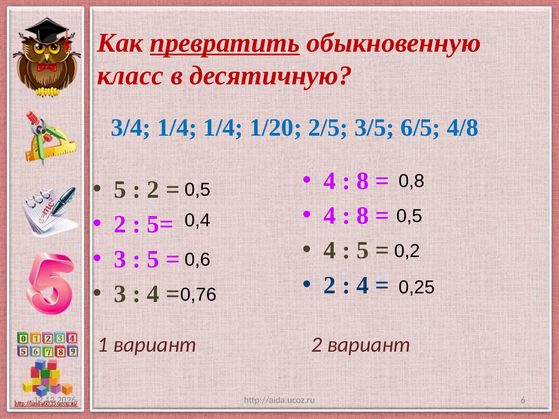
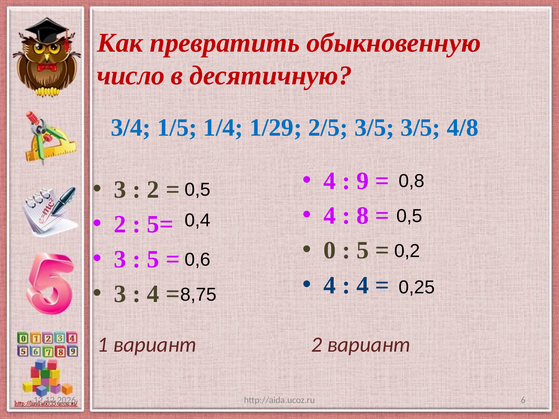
превратить underline: present -> none (225, 43)
класс: класс -> число (131, 75)
3/4 1/4: 1/4 -> 1/5 (177, 128)
1/20: 1/20 -> 1/29 (276, 128)
3/5 6/5: 6/5 -> 3/5 (421, 128)
5: 5 -> 3 (120, 190)
8: 8 -> 9 (363, 181)
4: 4 -> 0 (330, 251)
2: 2 -> 4 (330, 285)
0,76: 0,76 -> 8,75 (198, 295)
